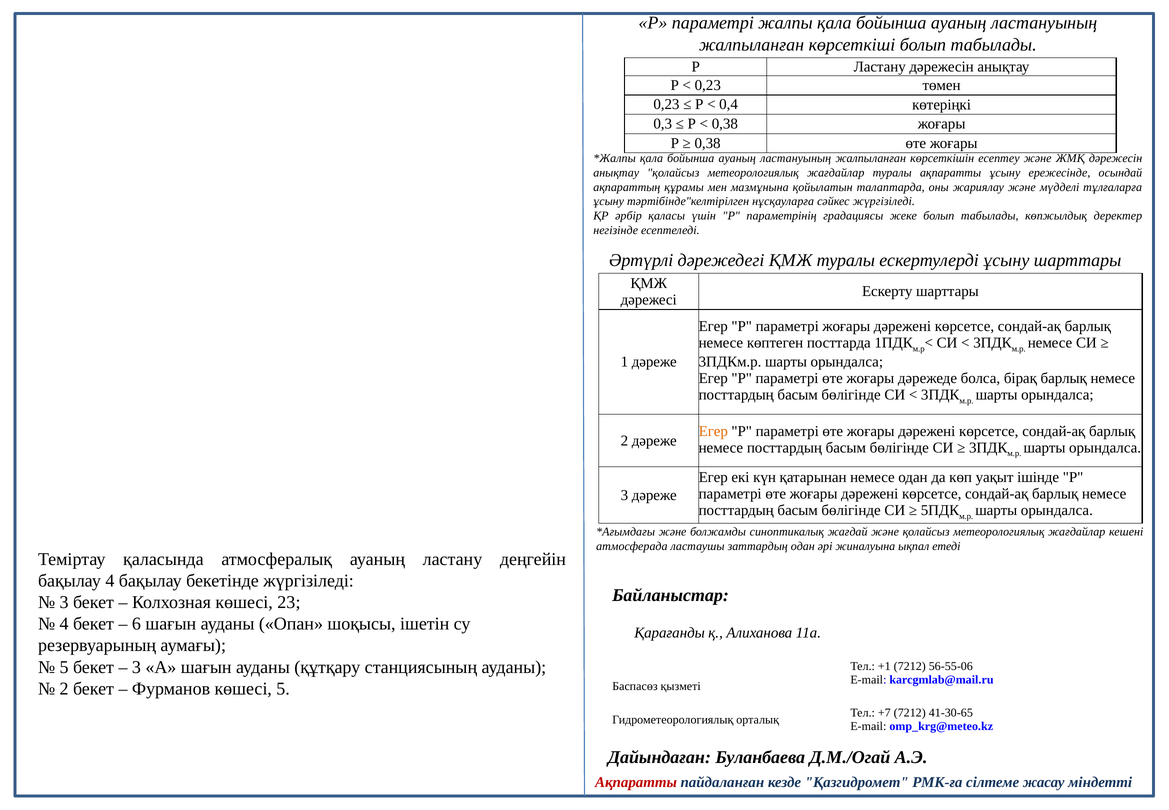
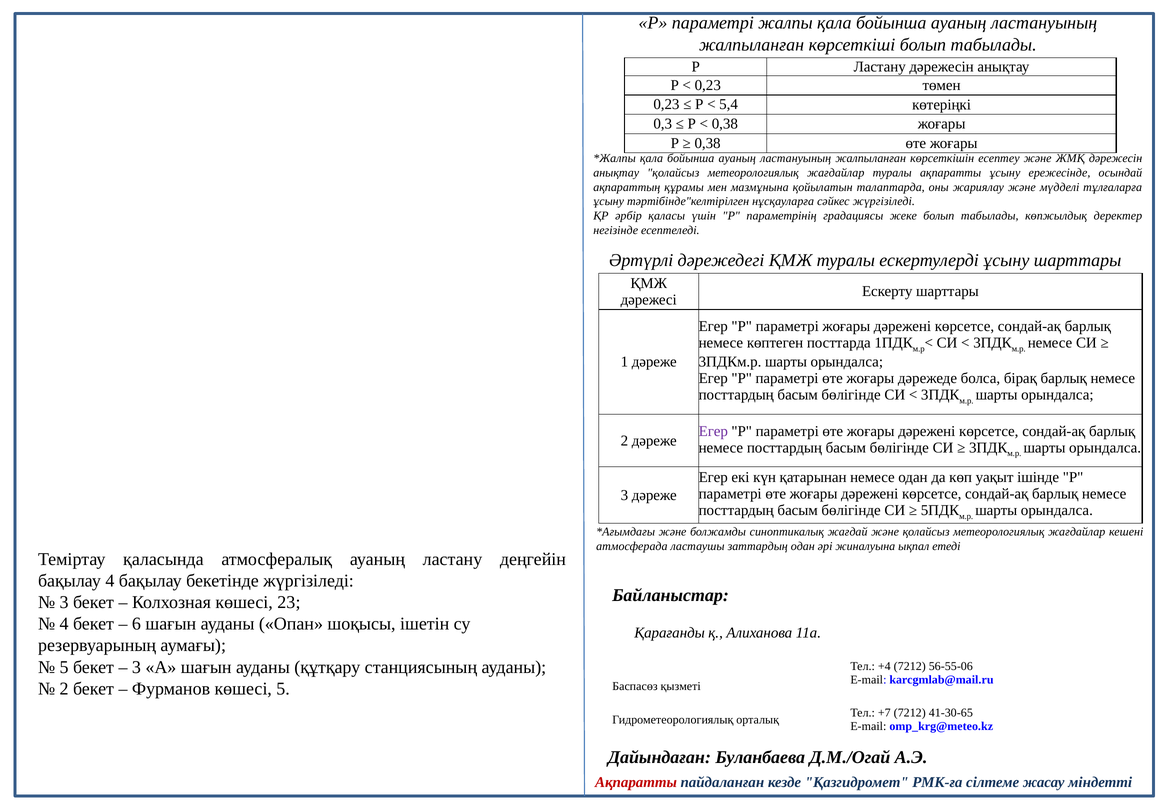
0,4: 0,4 -> 5,4 (729, 104)
Егер colour: orange -> purple (713, 431)
+1: +1 -> +4 (884, 666)
